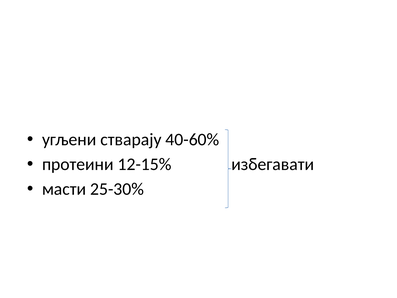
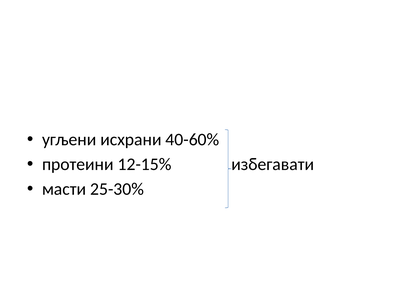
стварају: стварају -> исхрани (131, 140)
